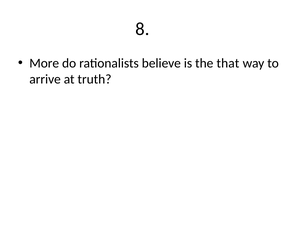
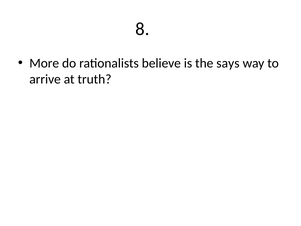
that: that -> says (228, 63)
